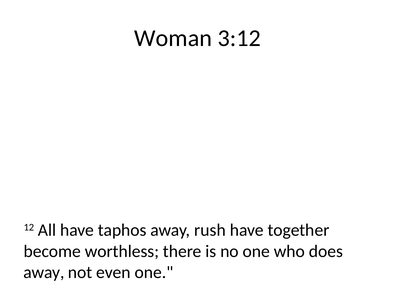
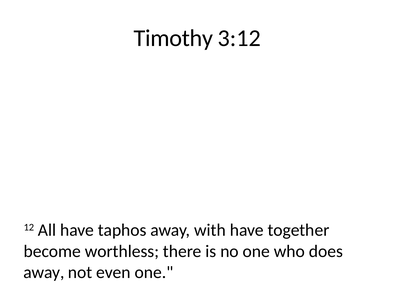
Woman: Woman -> Timothy (173, 38)
rush: rush -> with (210, 230)
